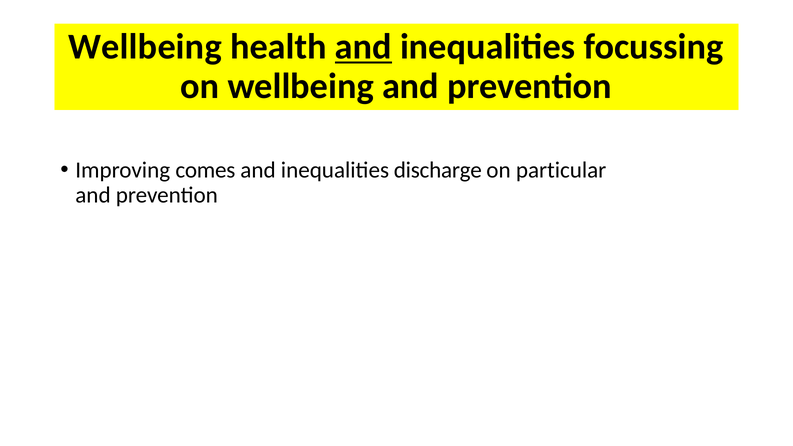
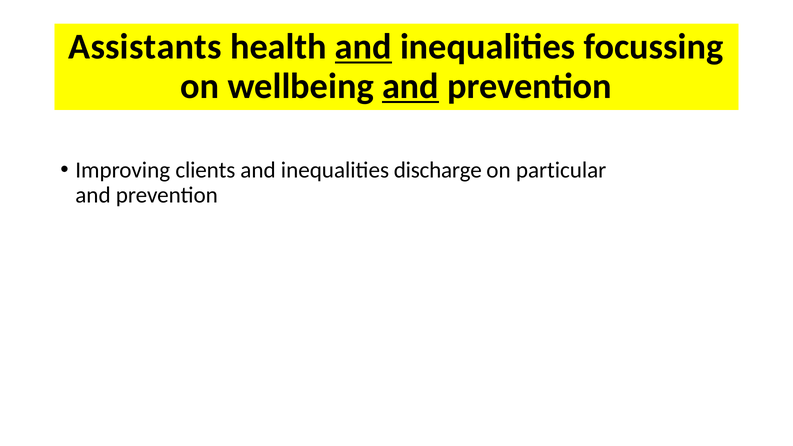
Wellbeing: Wellbeing -> Assistants (145, 47)
and underline: none -> present (410, 86)
comes: comes -> clients (205, 170)
